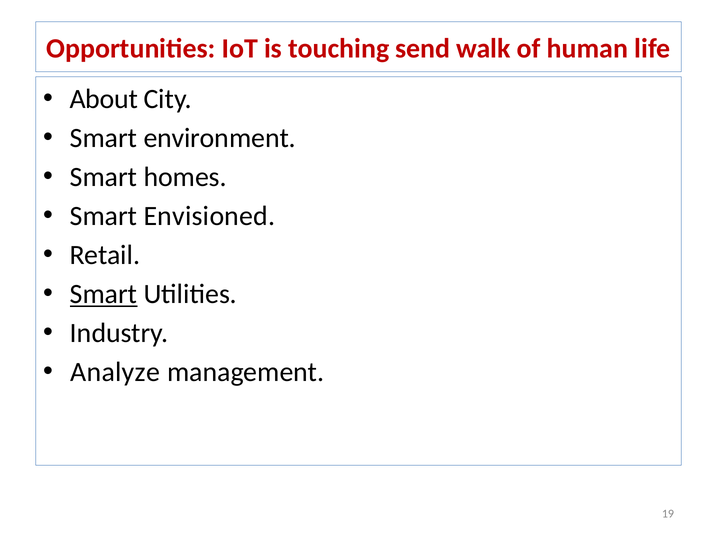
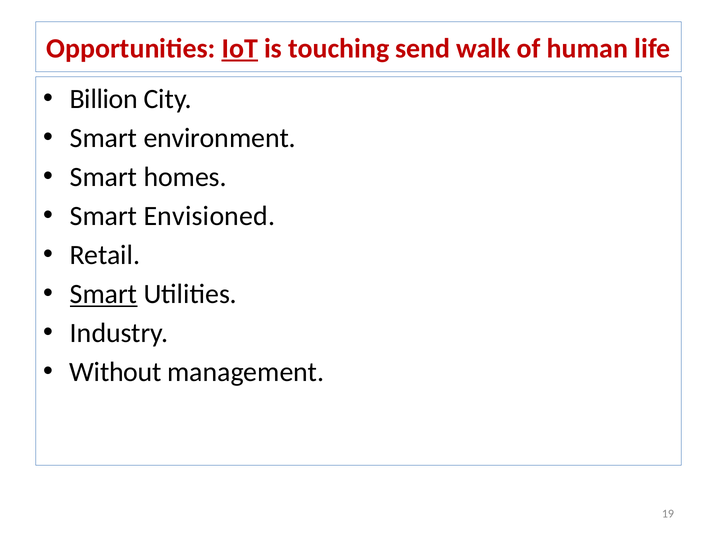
IoT underline: none -> present (240, 49)
About: About -> Billion (104, 99)
Analyze: Analyze -> Without (115, 372)
